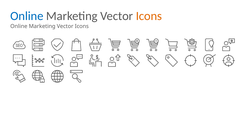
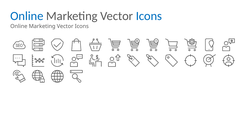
Icons colour: orange -> blue (149, 16)
